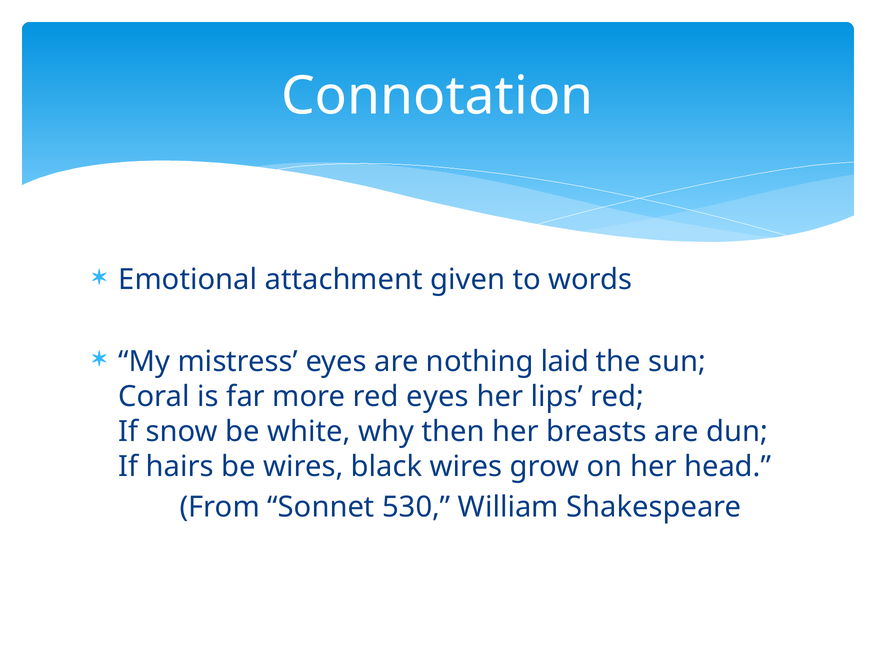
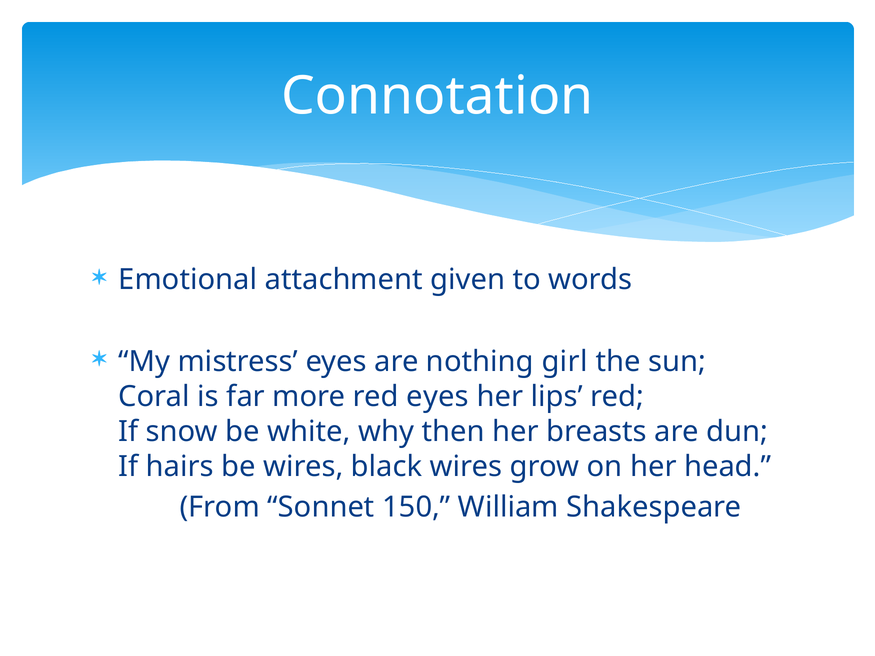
laid: laid -> girl (565, 362)
530: 530 -> 150 (416, 507)
